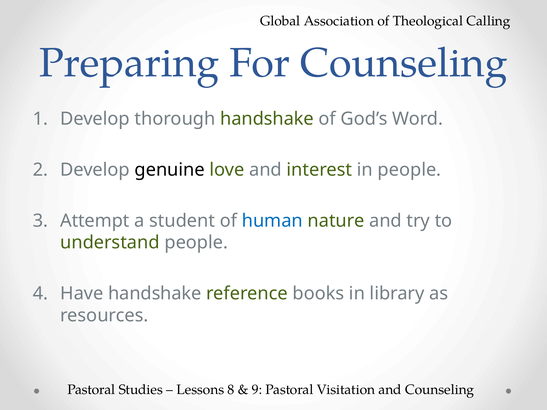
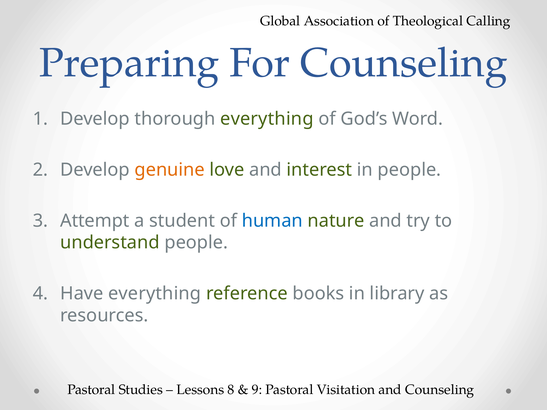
thorough handshake: handshake -> everything (267, 119)
genuine colour: black -> orange (170, 170)
Have handshake: handshake -> everything (155, 294)
